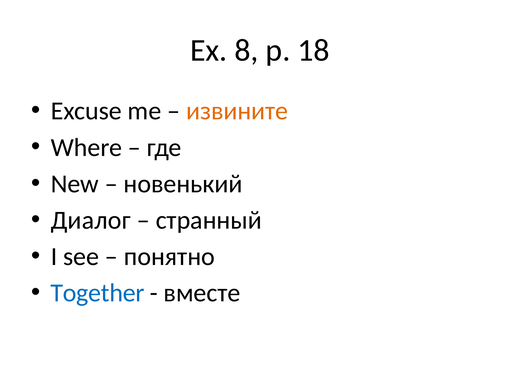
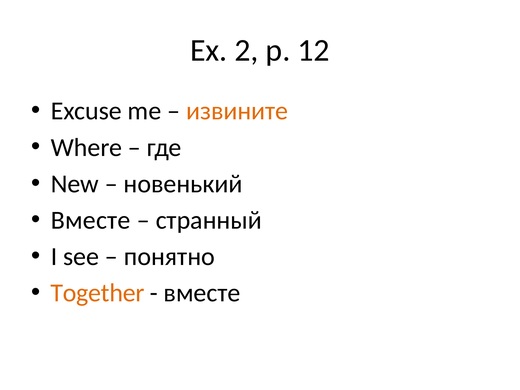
8: 8 -> 2 (246, 50)
18: 18 -> 12 (314, 50)
Диалог: Диалог -> Вместе (91, 220)
Together colour: blue -> orange (97, 293)
